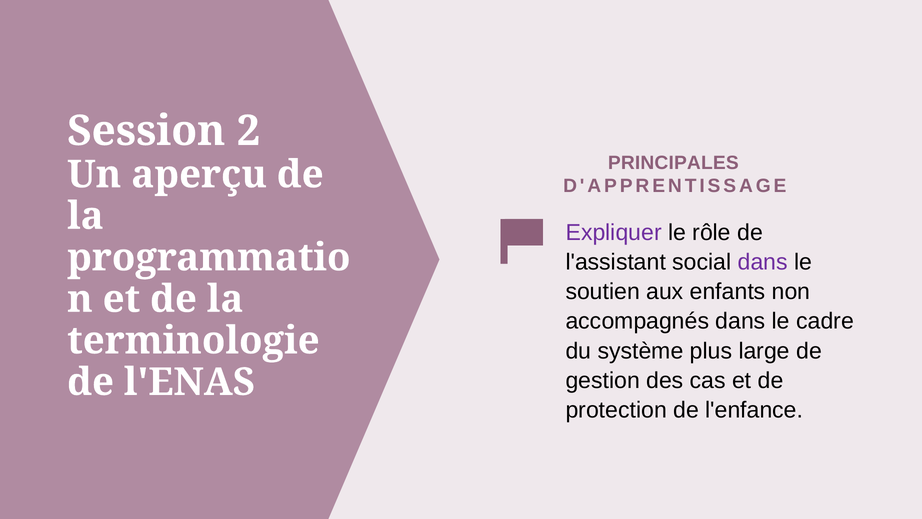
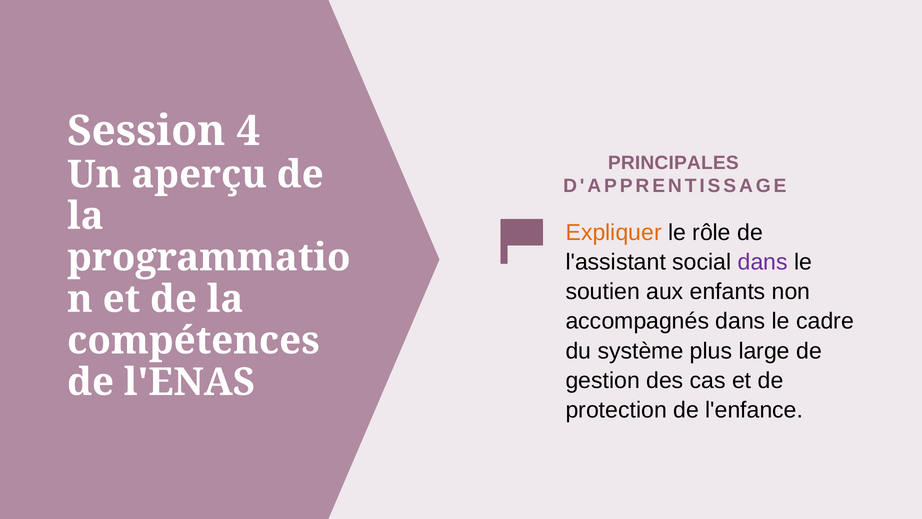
2: 2 -> 4 (248, 131)
Expliquer colour: purple -> orange (614, 232)
terminologie: terminologie -> compétences (193, 340)
